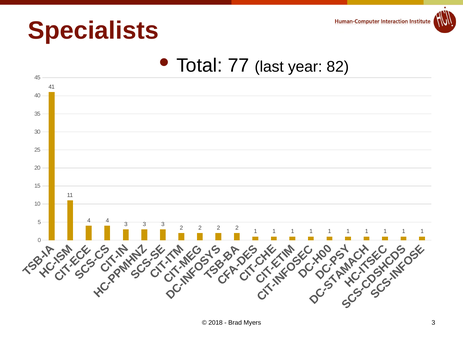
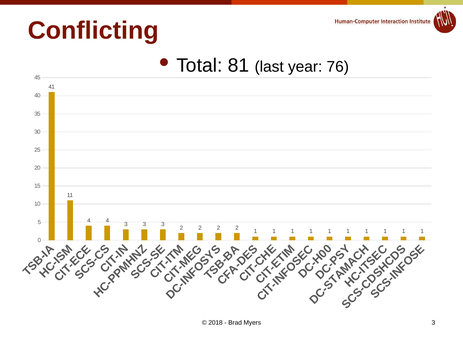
Specialists: Specialists -> Conflicting (93, 31)
77: 77 -> 81 (238, 65)
82: 82 -> 76 (338, 67)
